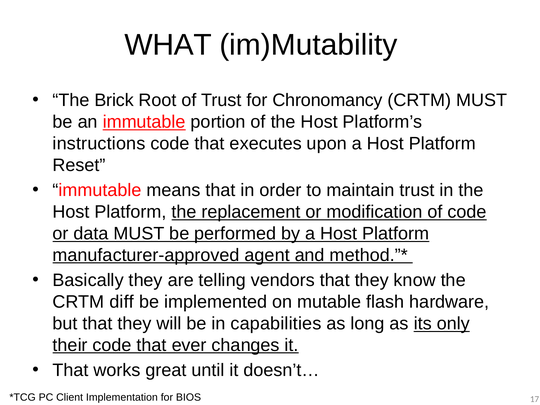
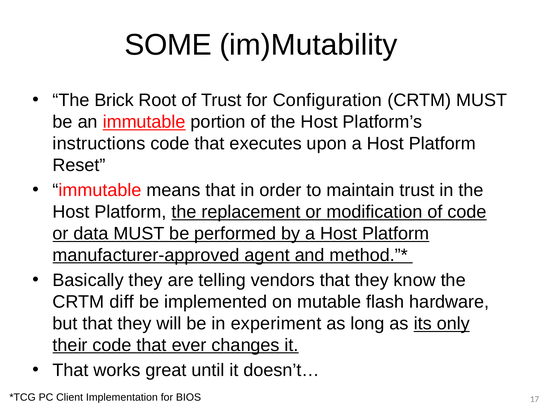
WHAT: WHAT -> SOME (168, 45)
Chronomancy: Chronomancy -> Configuration (327, 100)
capabilities: capabilities -> experiment (276, 323)
